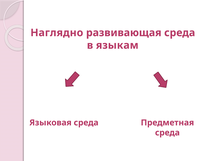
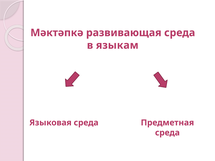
Наглядно: Наглядно -> Мәктәпкә (57, 33)
